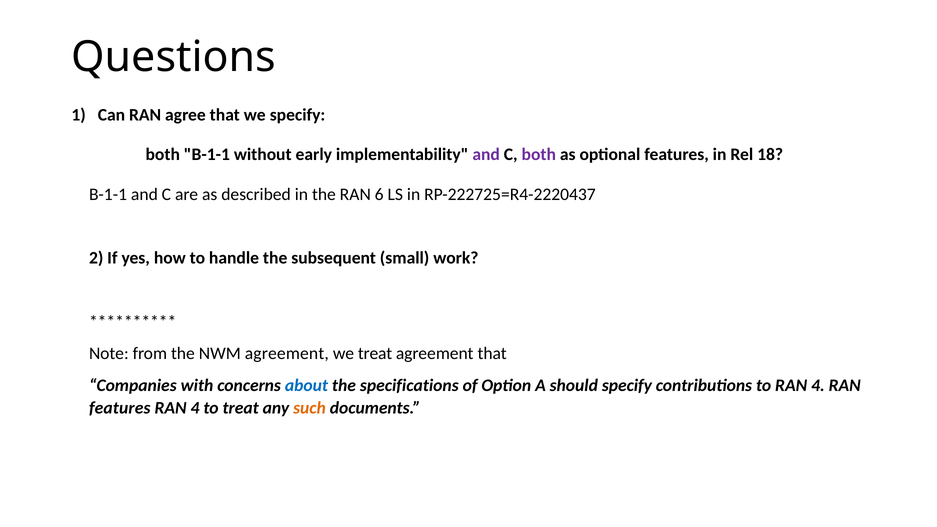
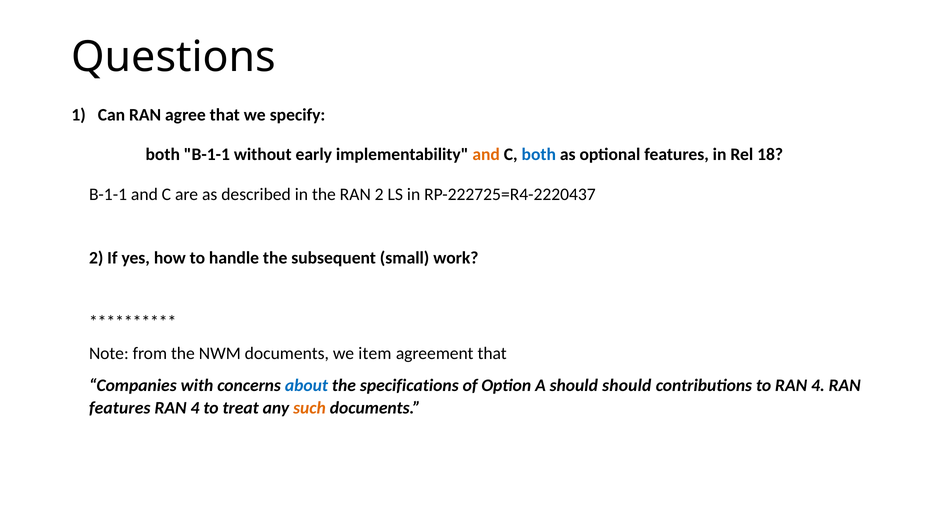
and colour: purple -> orange (486, 155)
both colour: purple -> blue (539, 155)
RAN 6: 6 -> 2 (379, 194)
NWM agreement: agreement -> documents (287, 354)
we treat: treat -> item (375, 354)
should specify: specify -> should (627, 386)
